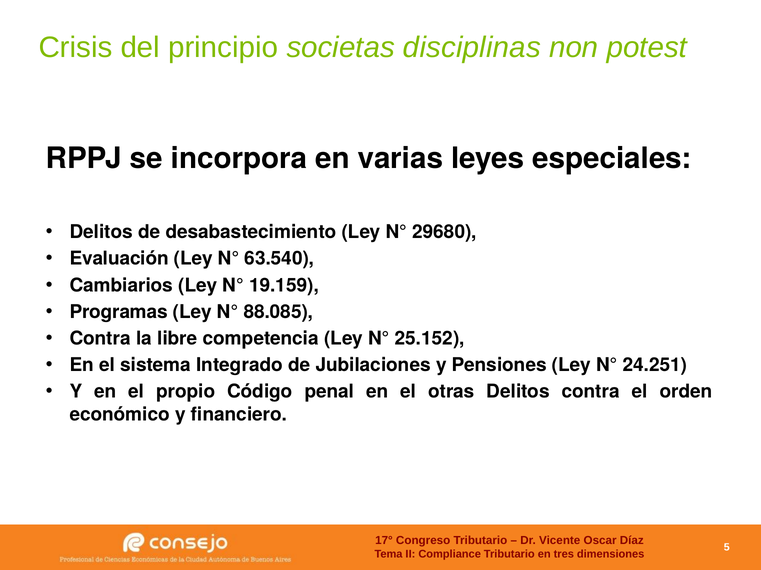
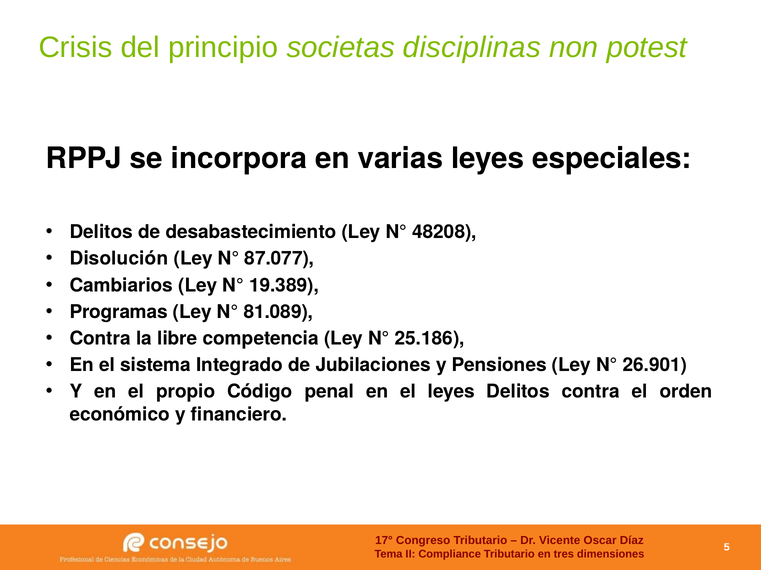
29680: 29680 -> 48208 (444, 232)
Evaluación: Evaluación -> Disolución (119, 259)
63.540: 63.540 -> 87.077 (279, 259)
19.159: 19.159 -> 19.389 (284, 286)
88.085: 88.085 -> 81.089 (278, 312)
25.152: 25.152 -> 25.186 (430, 339)
24.251: 24.251 -> 26.901 (655, 366)
el otras: otras -> leyes (451, 392)
